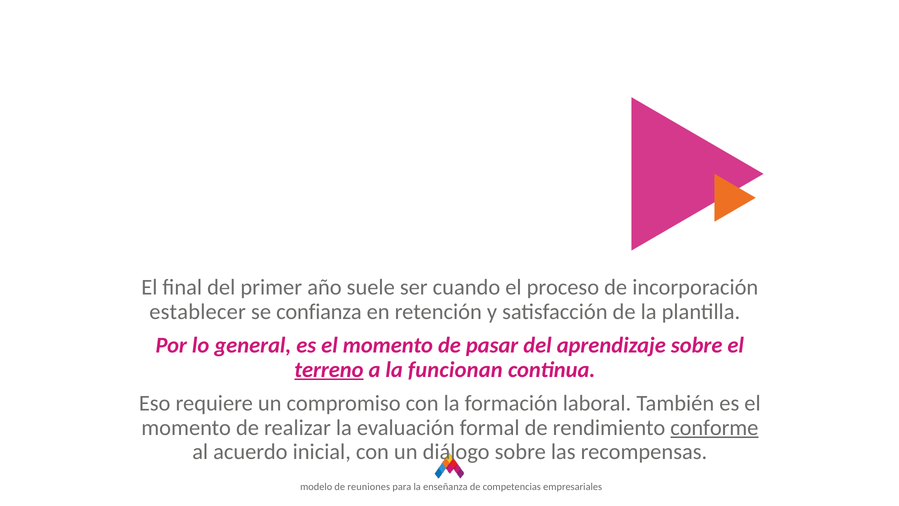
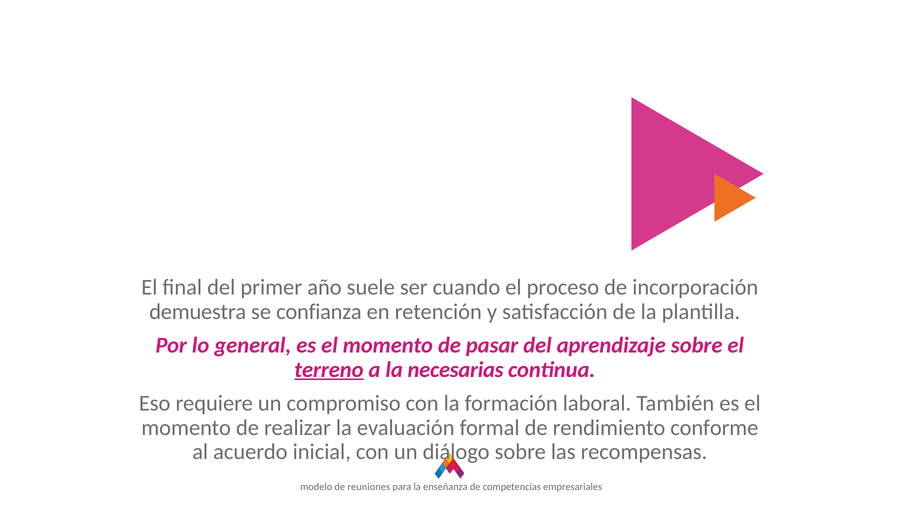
establecer: establecer -> demuestra (198, 312)
funcionan: funcionan -> necesarias (456, 369)
conforme underline: present -> none (714, 427)
